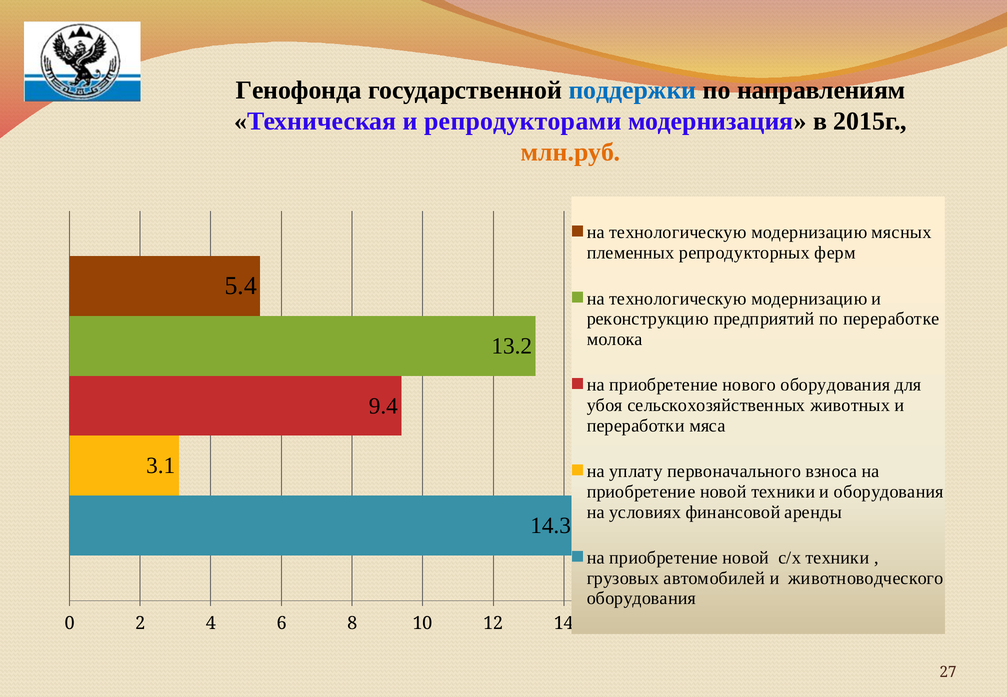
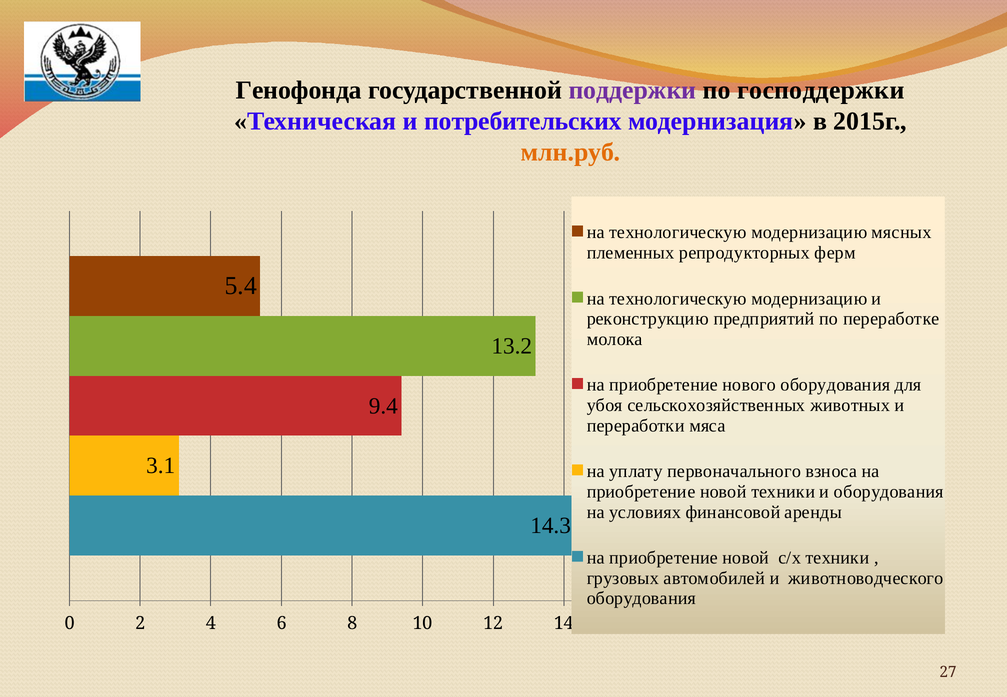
поддержки colour: blue -> purple (632, 90)
направлениям: направлениям -> господдержки (821, 90)
репродукторами: репродукторами -> потребительских (523, 121)
